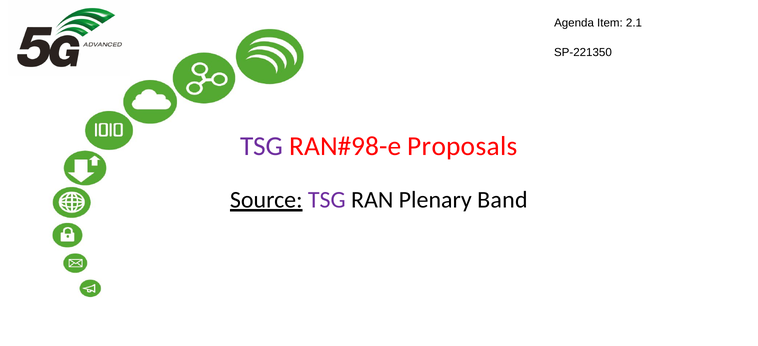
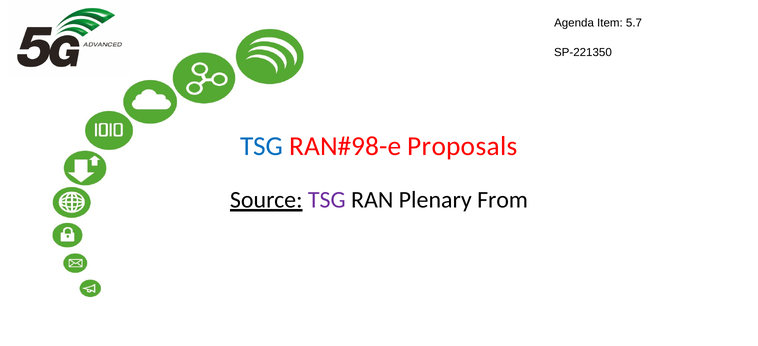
2.1: 2.1 -> 5.7 (634, 23)
TSG colour: purple -> blue (262, 147)
Band: Band -> From (503, 200)
